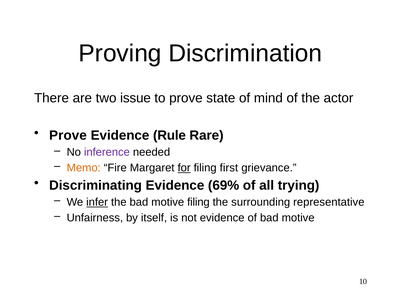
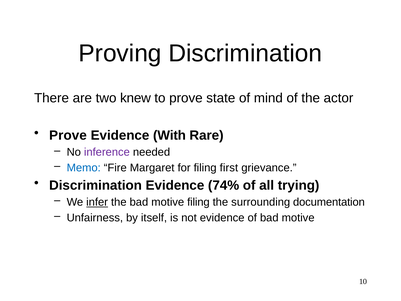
issue: issue -> knew (135, 98)
Rule: Rule -> With (169, 135)
Memo colour: orange -> blue (84, 168)
for underline: present -> none (184, 168)
Discriminating: Discriminating -> Discrimination (96, 185)
69%: 69% -> 74% (224, 185)
representative: representative -> documentation (329, 202)
